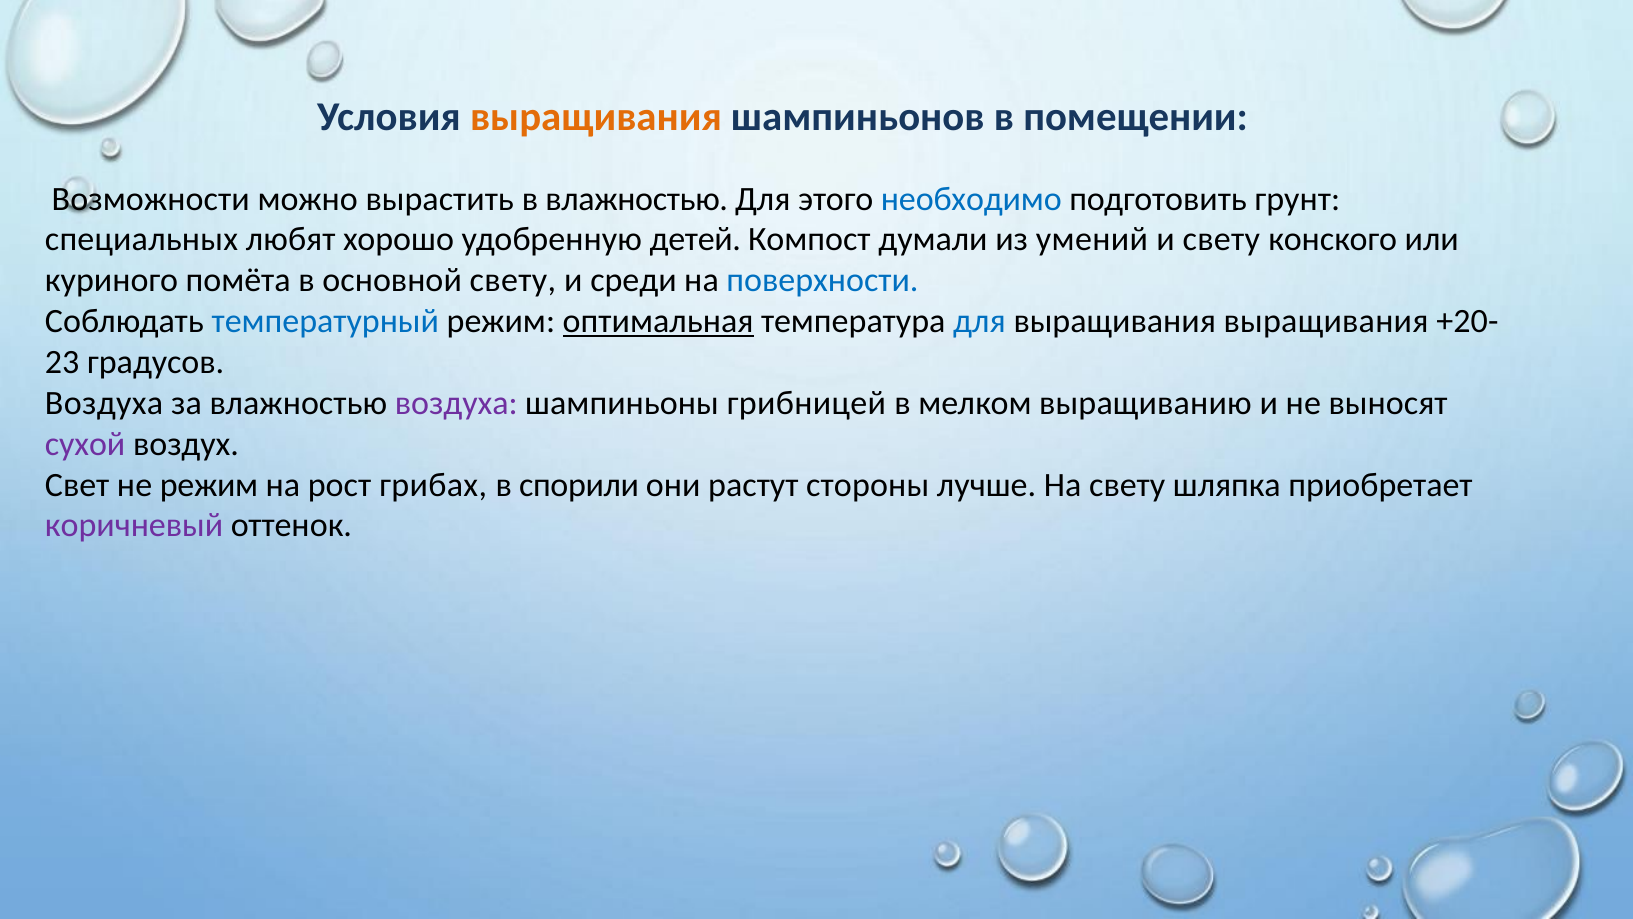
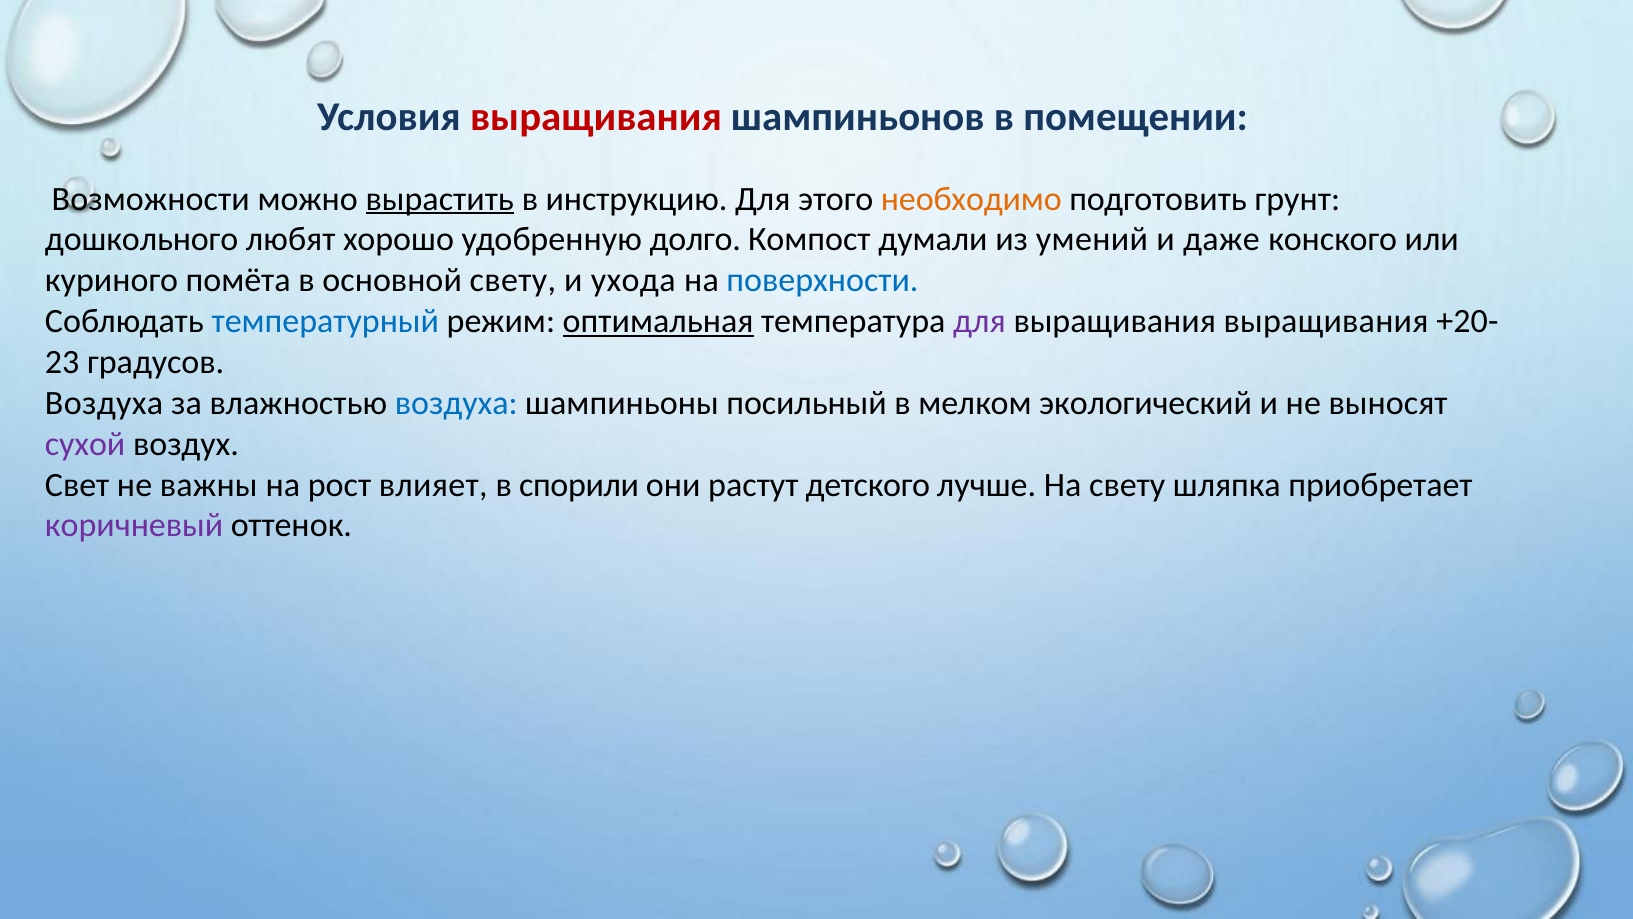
выращивания colour: orange -> red (596, 117)
вырастить underline: none -> present (440, 199)
в влажностью: влажностью -> инструкцию (637, 199)
необходимо colour: blue -> orange (971, 199)
специальных: специальных -> дошкольного (142, 240)
детей: детей -> долго (695, 240)
и свету: свету -> даже (1221, 240)
среди: среди -> ухода (633, 280)
для colour: blue -> purple (979, 321)
воздуха colour: purple -> blue (456, 403)
грибницей: грибницей -> посильный (807, 403)
выращиванию: выращиванию -> экологический (1146, 403)
не режим: режим -> важны (209, 485)
грибах: грибах -> влияет (433, 485)
стороны: стороны -> детского (868, 485)
